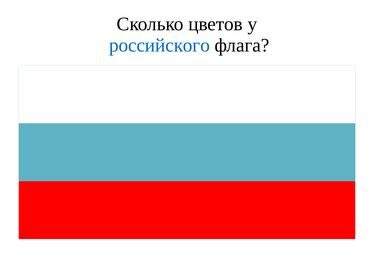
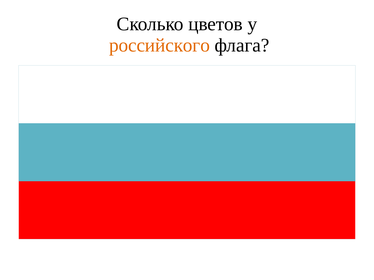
российского colour: blue -> orange (160, 45)
